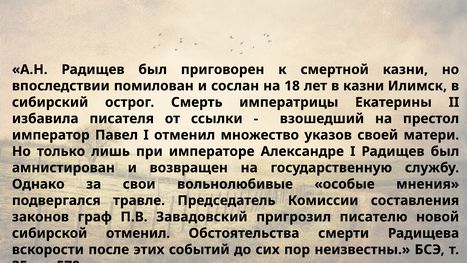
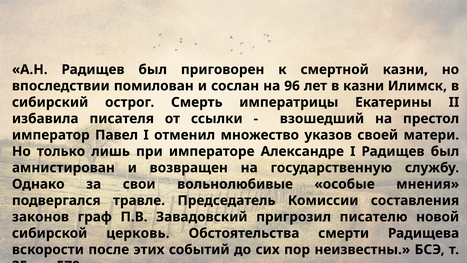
18: 18 -> 96 (292, 86)
сибирской отменил: отменил -> церковь (138, 233)
